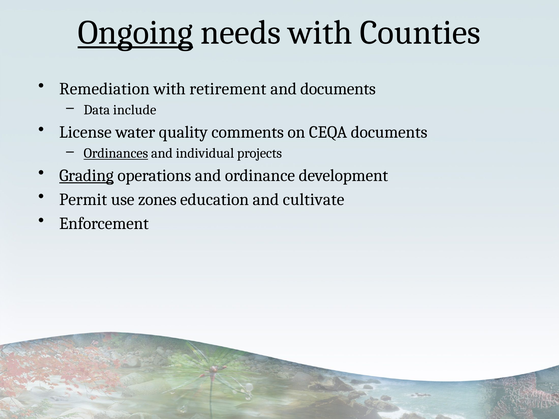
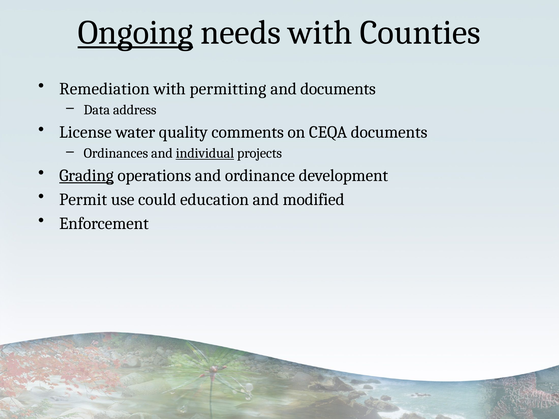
retirement: retirement -> permitting (228, 89)
include: include -> address (135, 110)
Ordinances underline: present -> none (116, 153)
individual underline: none -> present (205, 153)
zones: zones -> could (157, 200)
cultivate: cultivate -> modified (314, 200)
